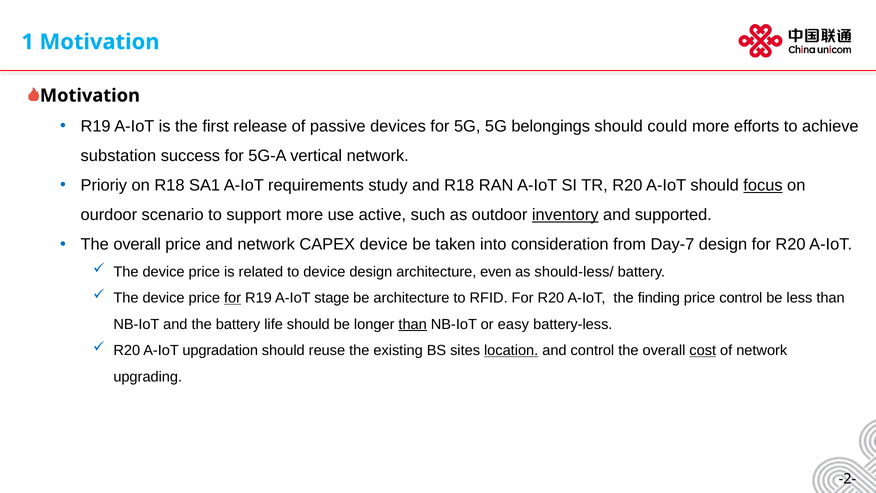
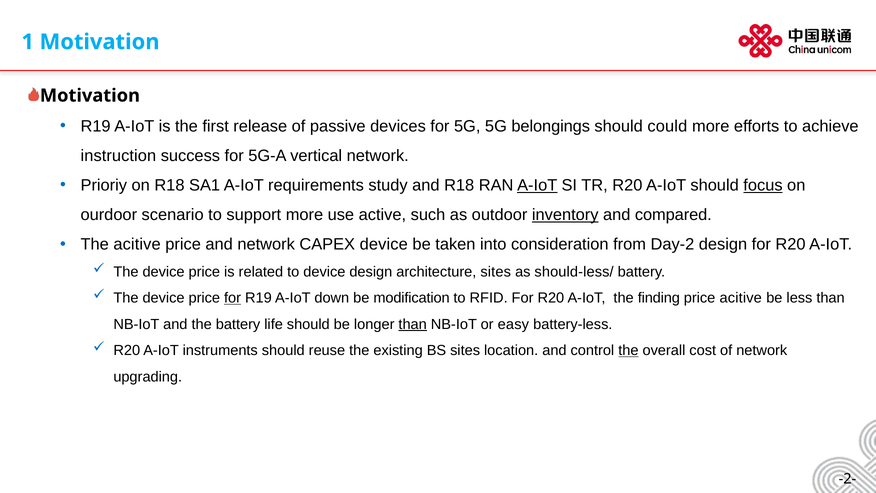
substation: substation -> instruction (118, 156)
A-IoT underline: none -> present (537, 185)
supported: supported -> compared (673, 215)
overall: overall -> acitive (137, 244)
Day-7: Day-7 -> Day-2 (672, 244)
architecture even: even -> sites (496, 272)
stage: stage -> down (332, 298)
be architecture: architecture -> modification (412, 298)
price control: control -> acitive (741, 298)
upgradation: upgradation -> instruments (220, 350)
location underline: present -> none (511, 350)
the underline: none -> present (628, 350)
cost underline: present -> none (703, 350)
